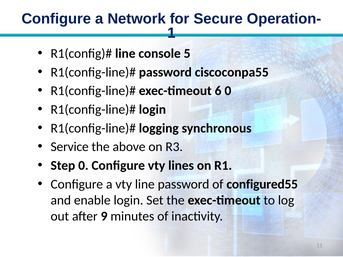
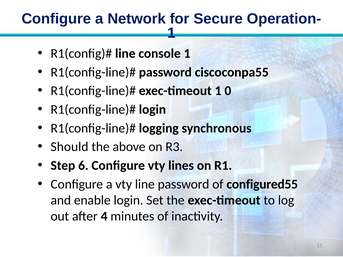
console 5: 5 -> 1 (187, 54)
exec-timeout 6: 6 -> 1 (218, 91)
Service: Service -> Should (70, 147)
Step 0: 0 -> 6 (83, 166)
9: 9 -> 4 (104, 216)
